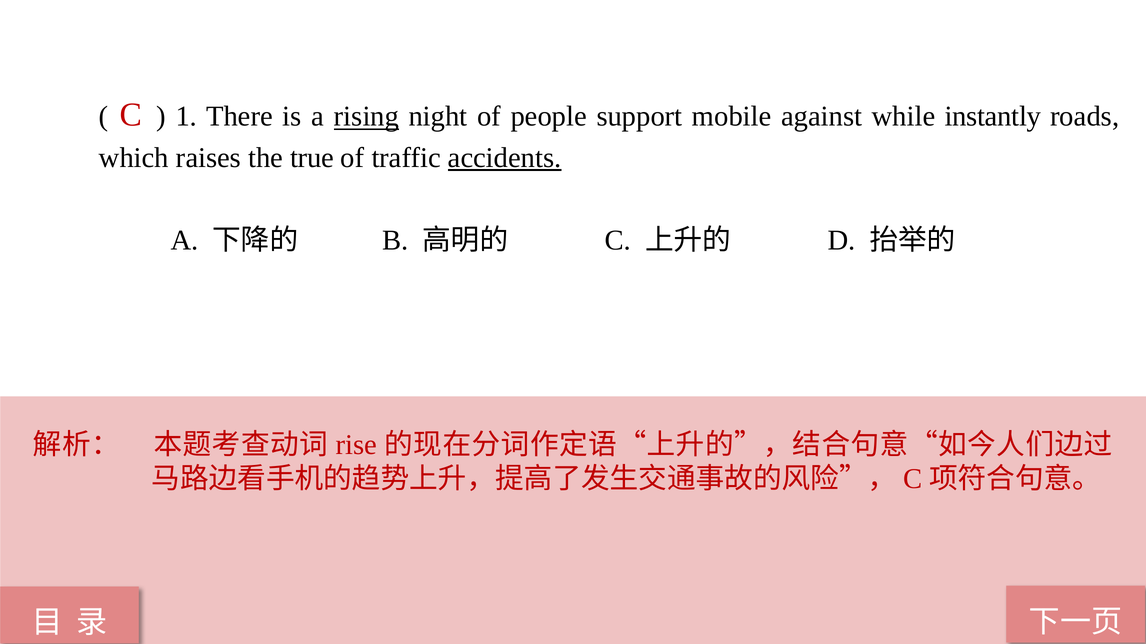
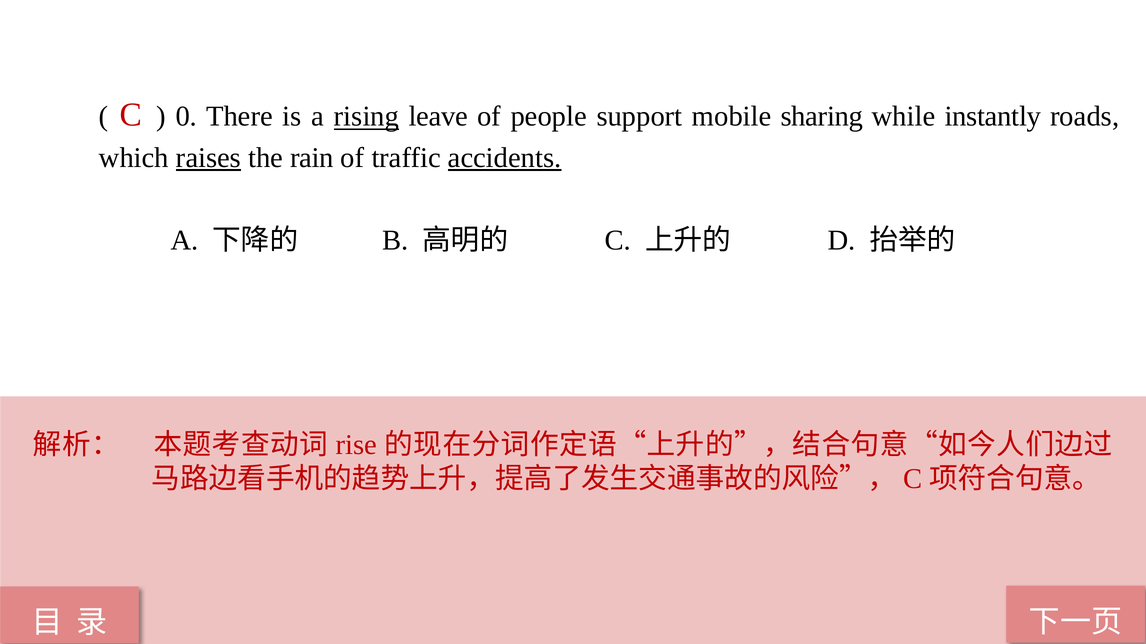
1: 1 -> 0 (186, 117)
night: night -> leave (438, 117)
against: against -> sharing (822, 117)
raises underline: none -> present (209, 158)
true: true -> rain (312, 158)
